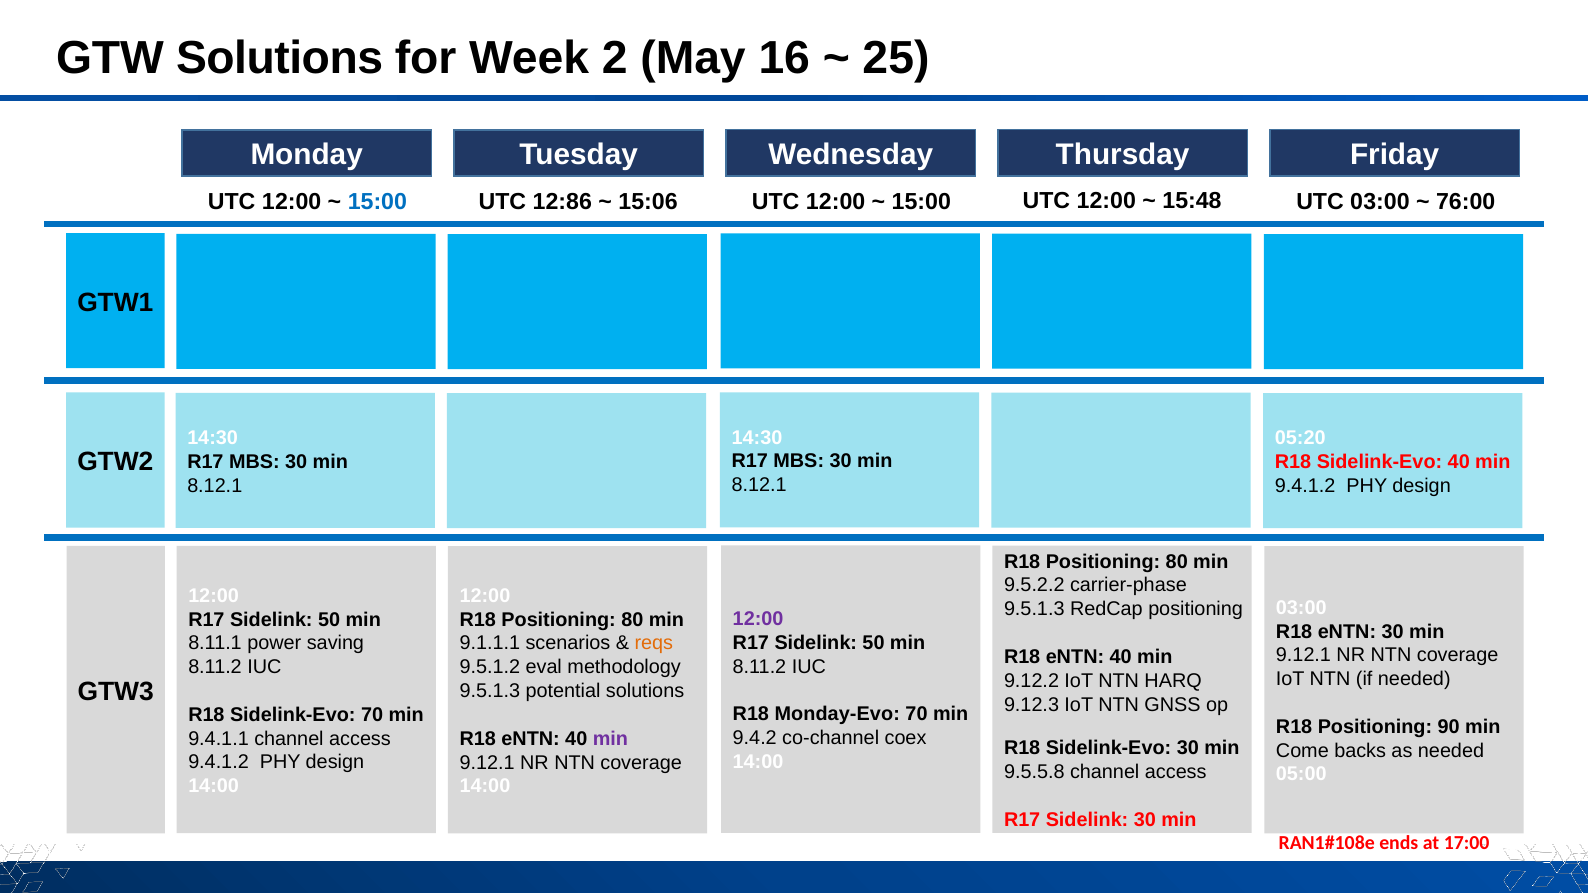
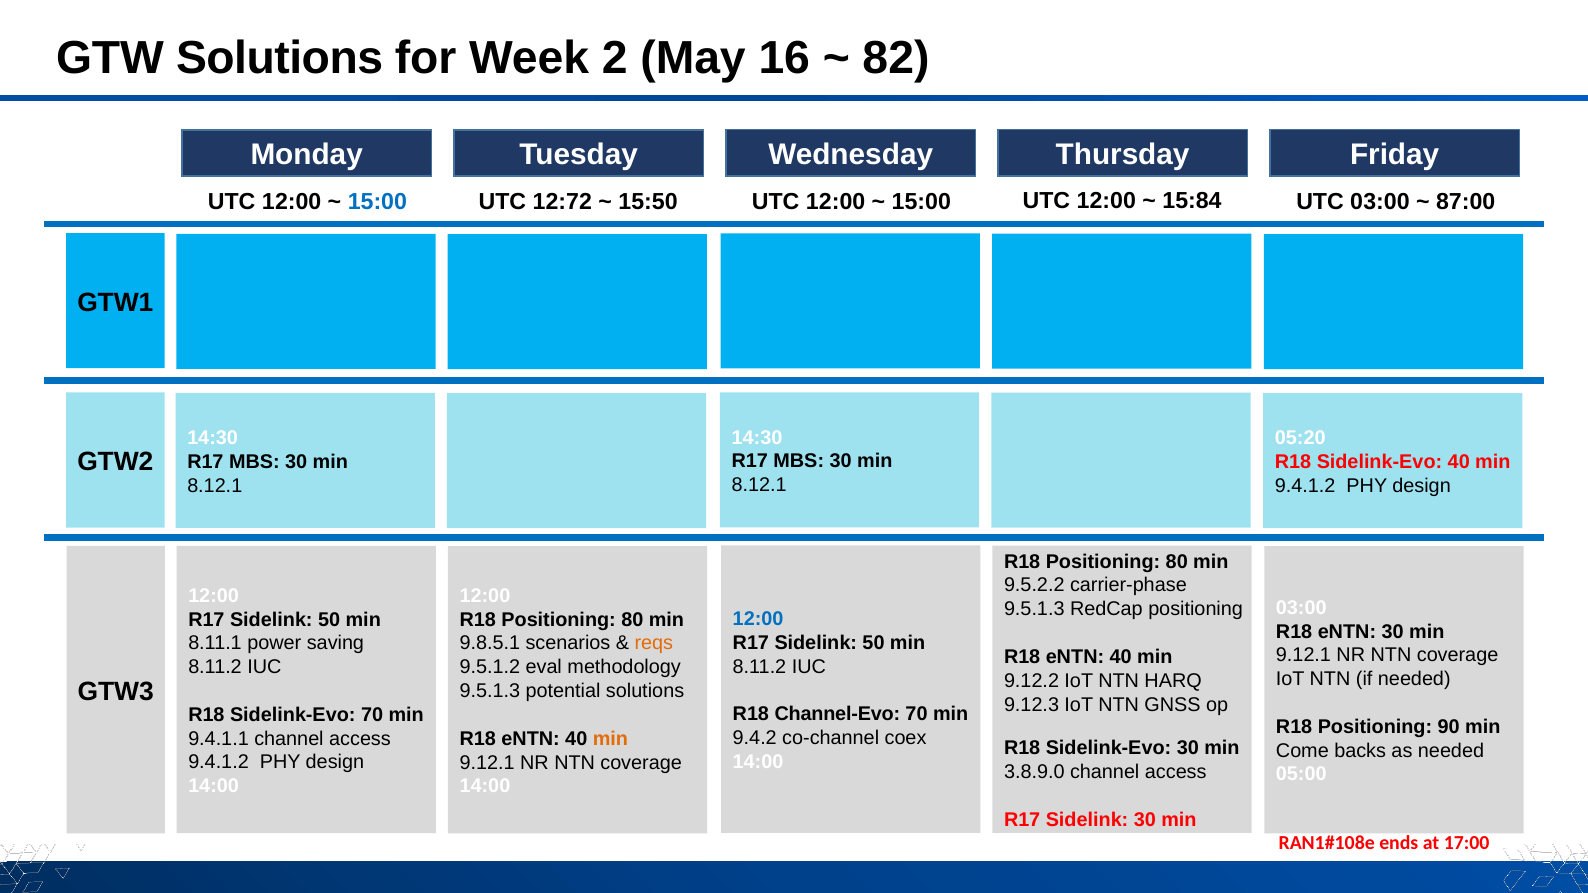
25: 25 -> 82 (896, 58)
12:86: 12:86 -> 12:72 (562, 202)
15:06: 15:06 -> 15:50 (648, 202)
15:48: 15:48 -> 15:84 (1192, 201)
76:00: 76:00 -> 87:00 (1466, 202)
12:00 colour: purple -> blue (758, 619)
9.1.1.1: 9.1.1.1 -> 9.8.5.1 (490, 644)
Monday-Evo: Monday-Evo -> Channel-Evo (837, 714)
min colour: purple -> orange (610, 739)
9.5.5.8: 9.5.5.8 -> 3.8.9.0 (1034, 772)
